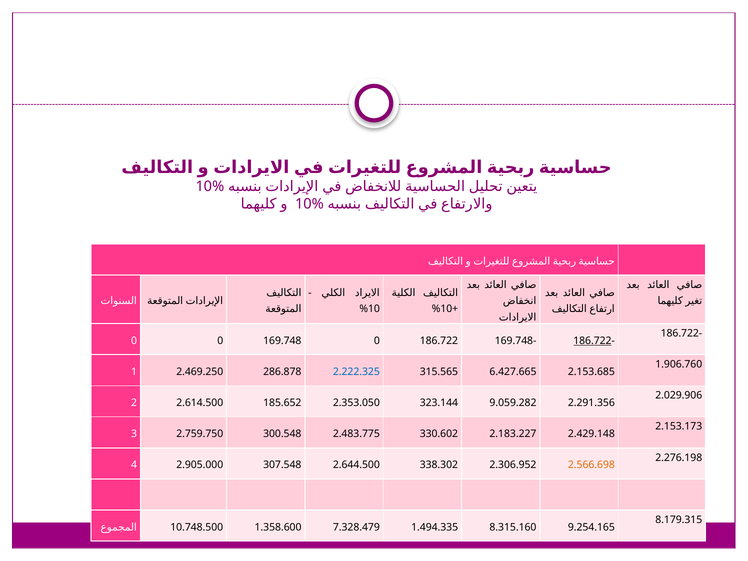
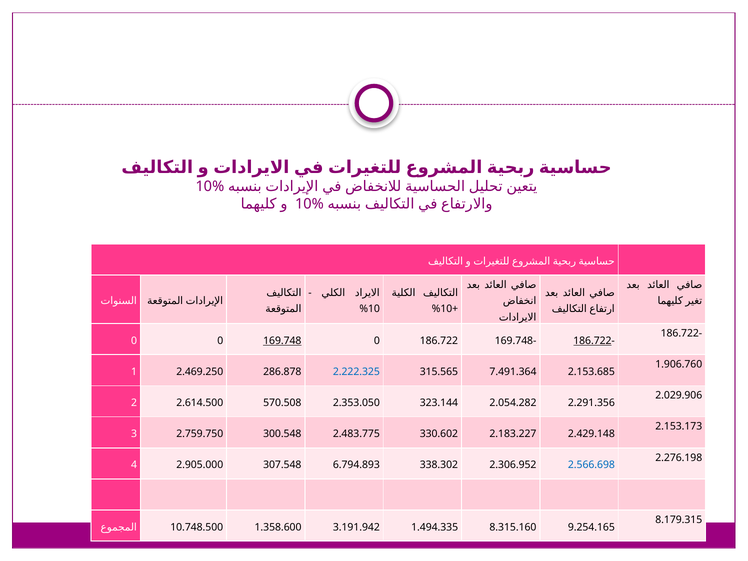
169.748 underline: none -> present (282, 341)
6.427.665: 6.427.665 -> 7.491.364 (513, 372)
185.652: 185.652 -> 570.508 (282, 403)
9.059.282: 9.059.282 -> 2.054.282 (513, 403)
2.644.500: 2.644.500 -> 6.794.893 (356, 465)
2.566.698 colour: orange -> blue (591, 465)
7.328.479: 7.328.479 -> 3.191.942 (356, 527)
